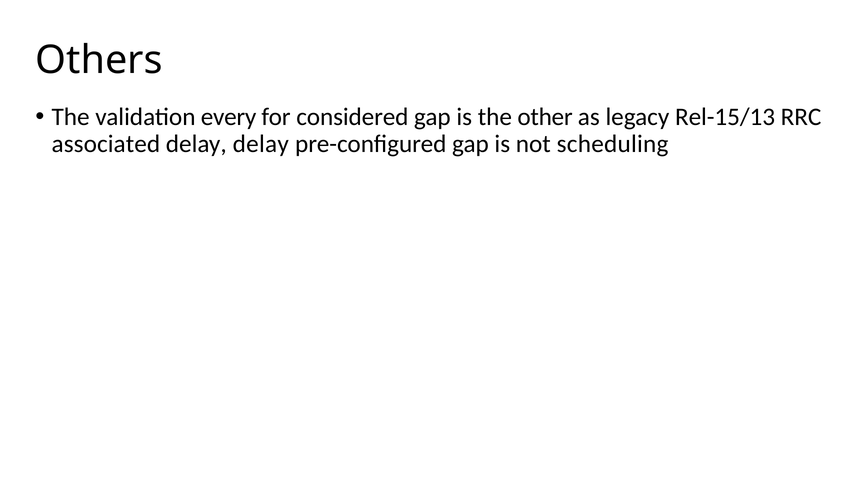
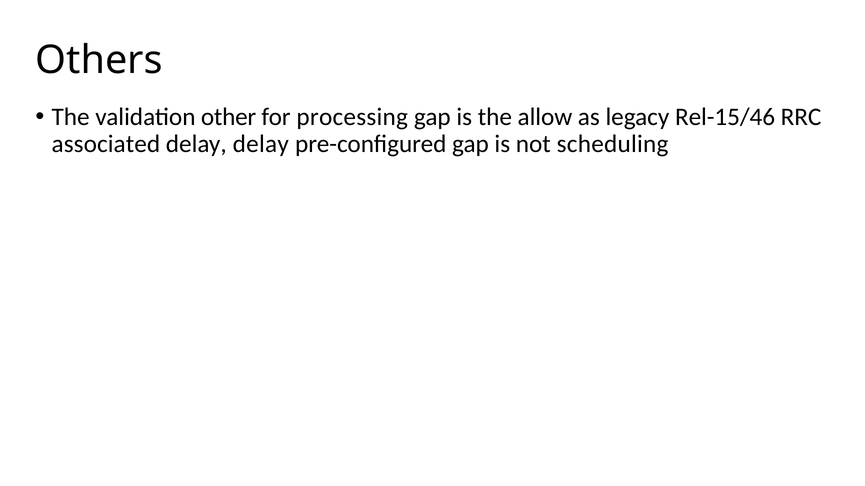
every: every -> other (229, 117)
considered: considered -> processing (352, 117)
other: other -> allow (545, 117)
Rel-15/13: Rel-15/13 -> Rel-15/46 (725, 117)
